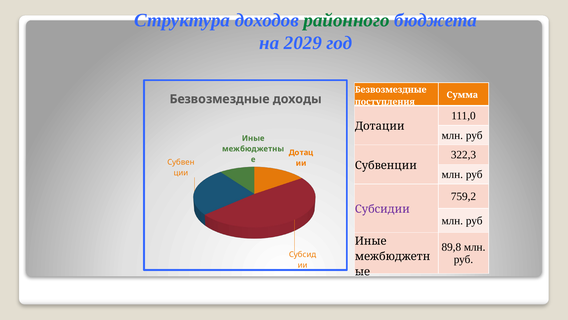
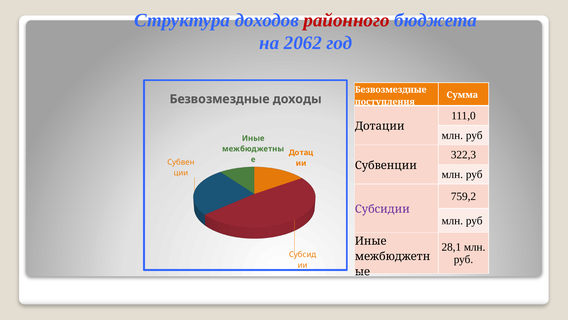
районного colour: green -> red (347, 20)
2029: 2029 -> 2062 (303, 43)
89,8: 89,8 -> 28,1 (451, 247)
